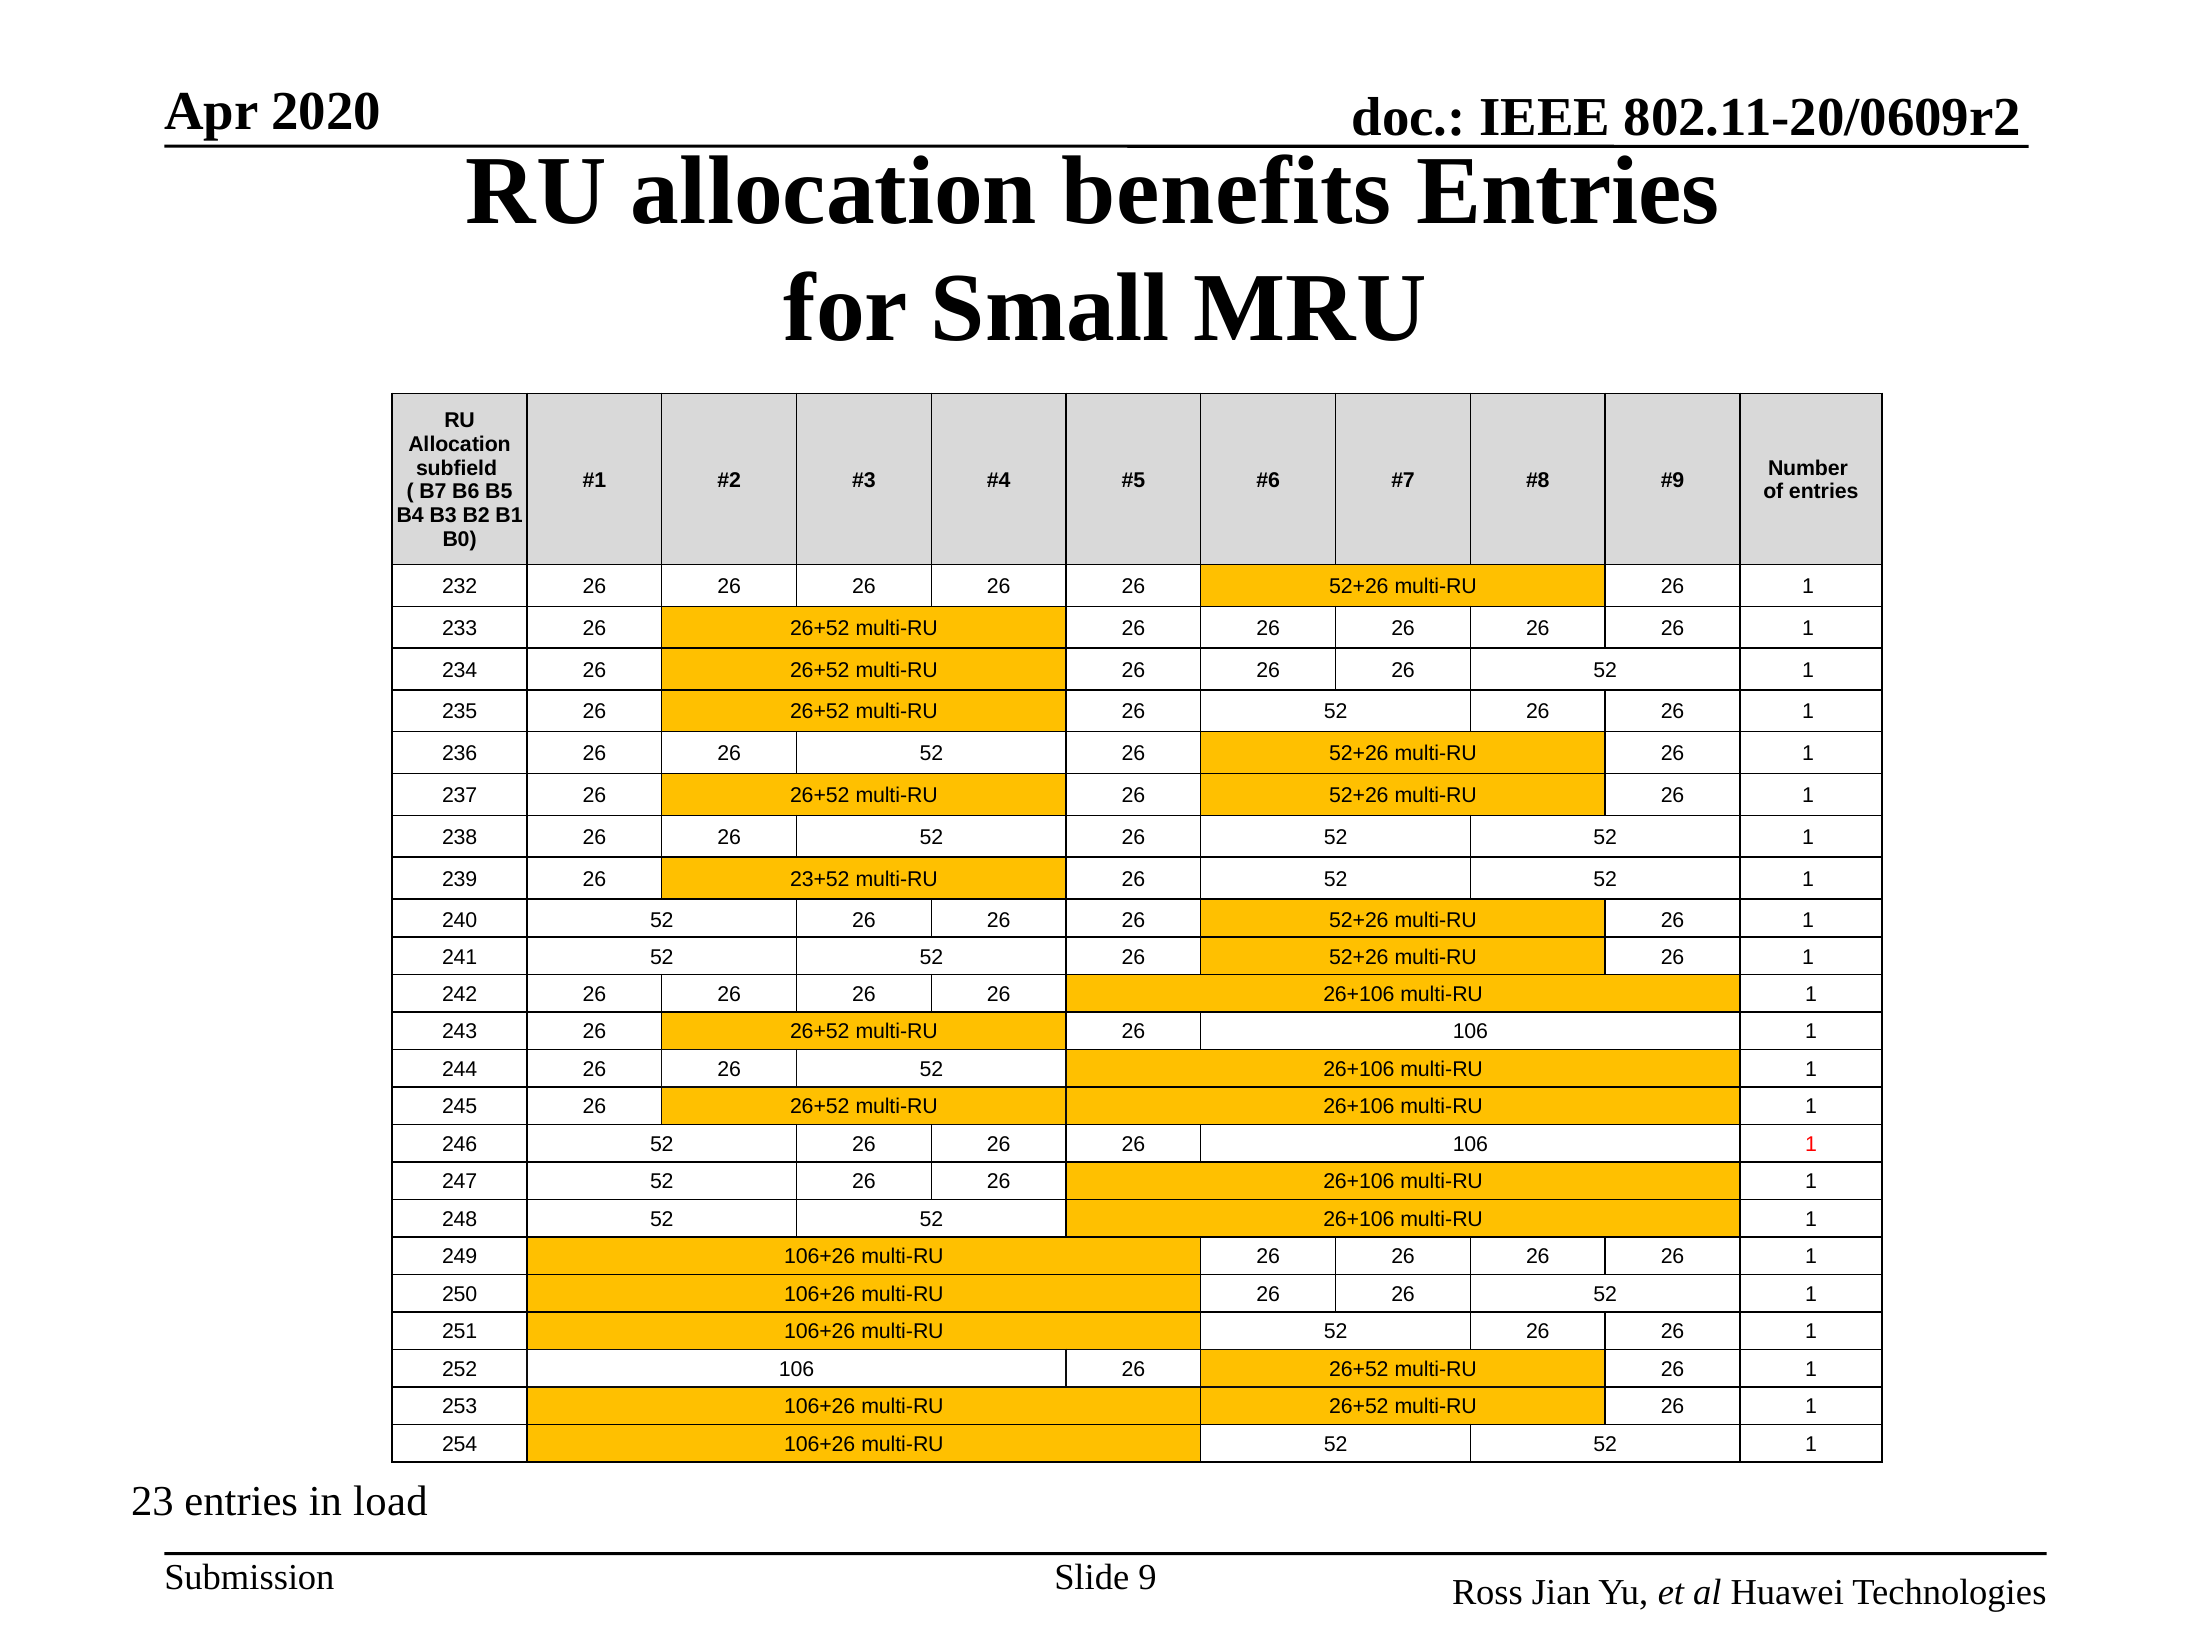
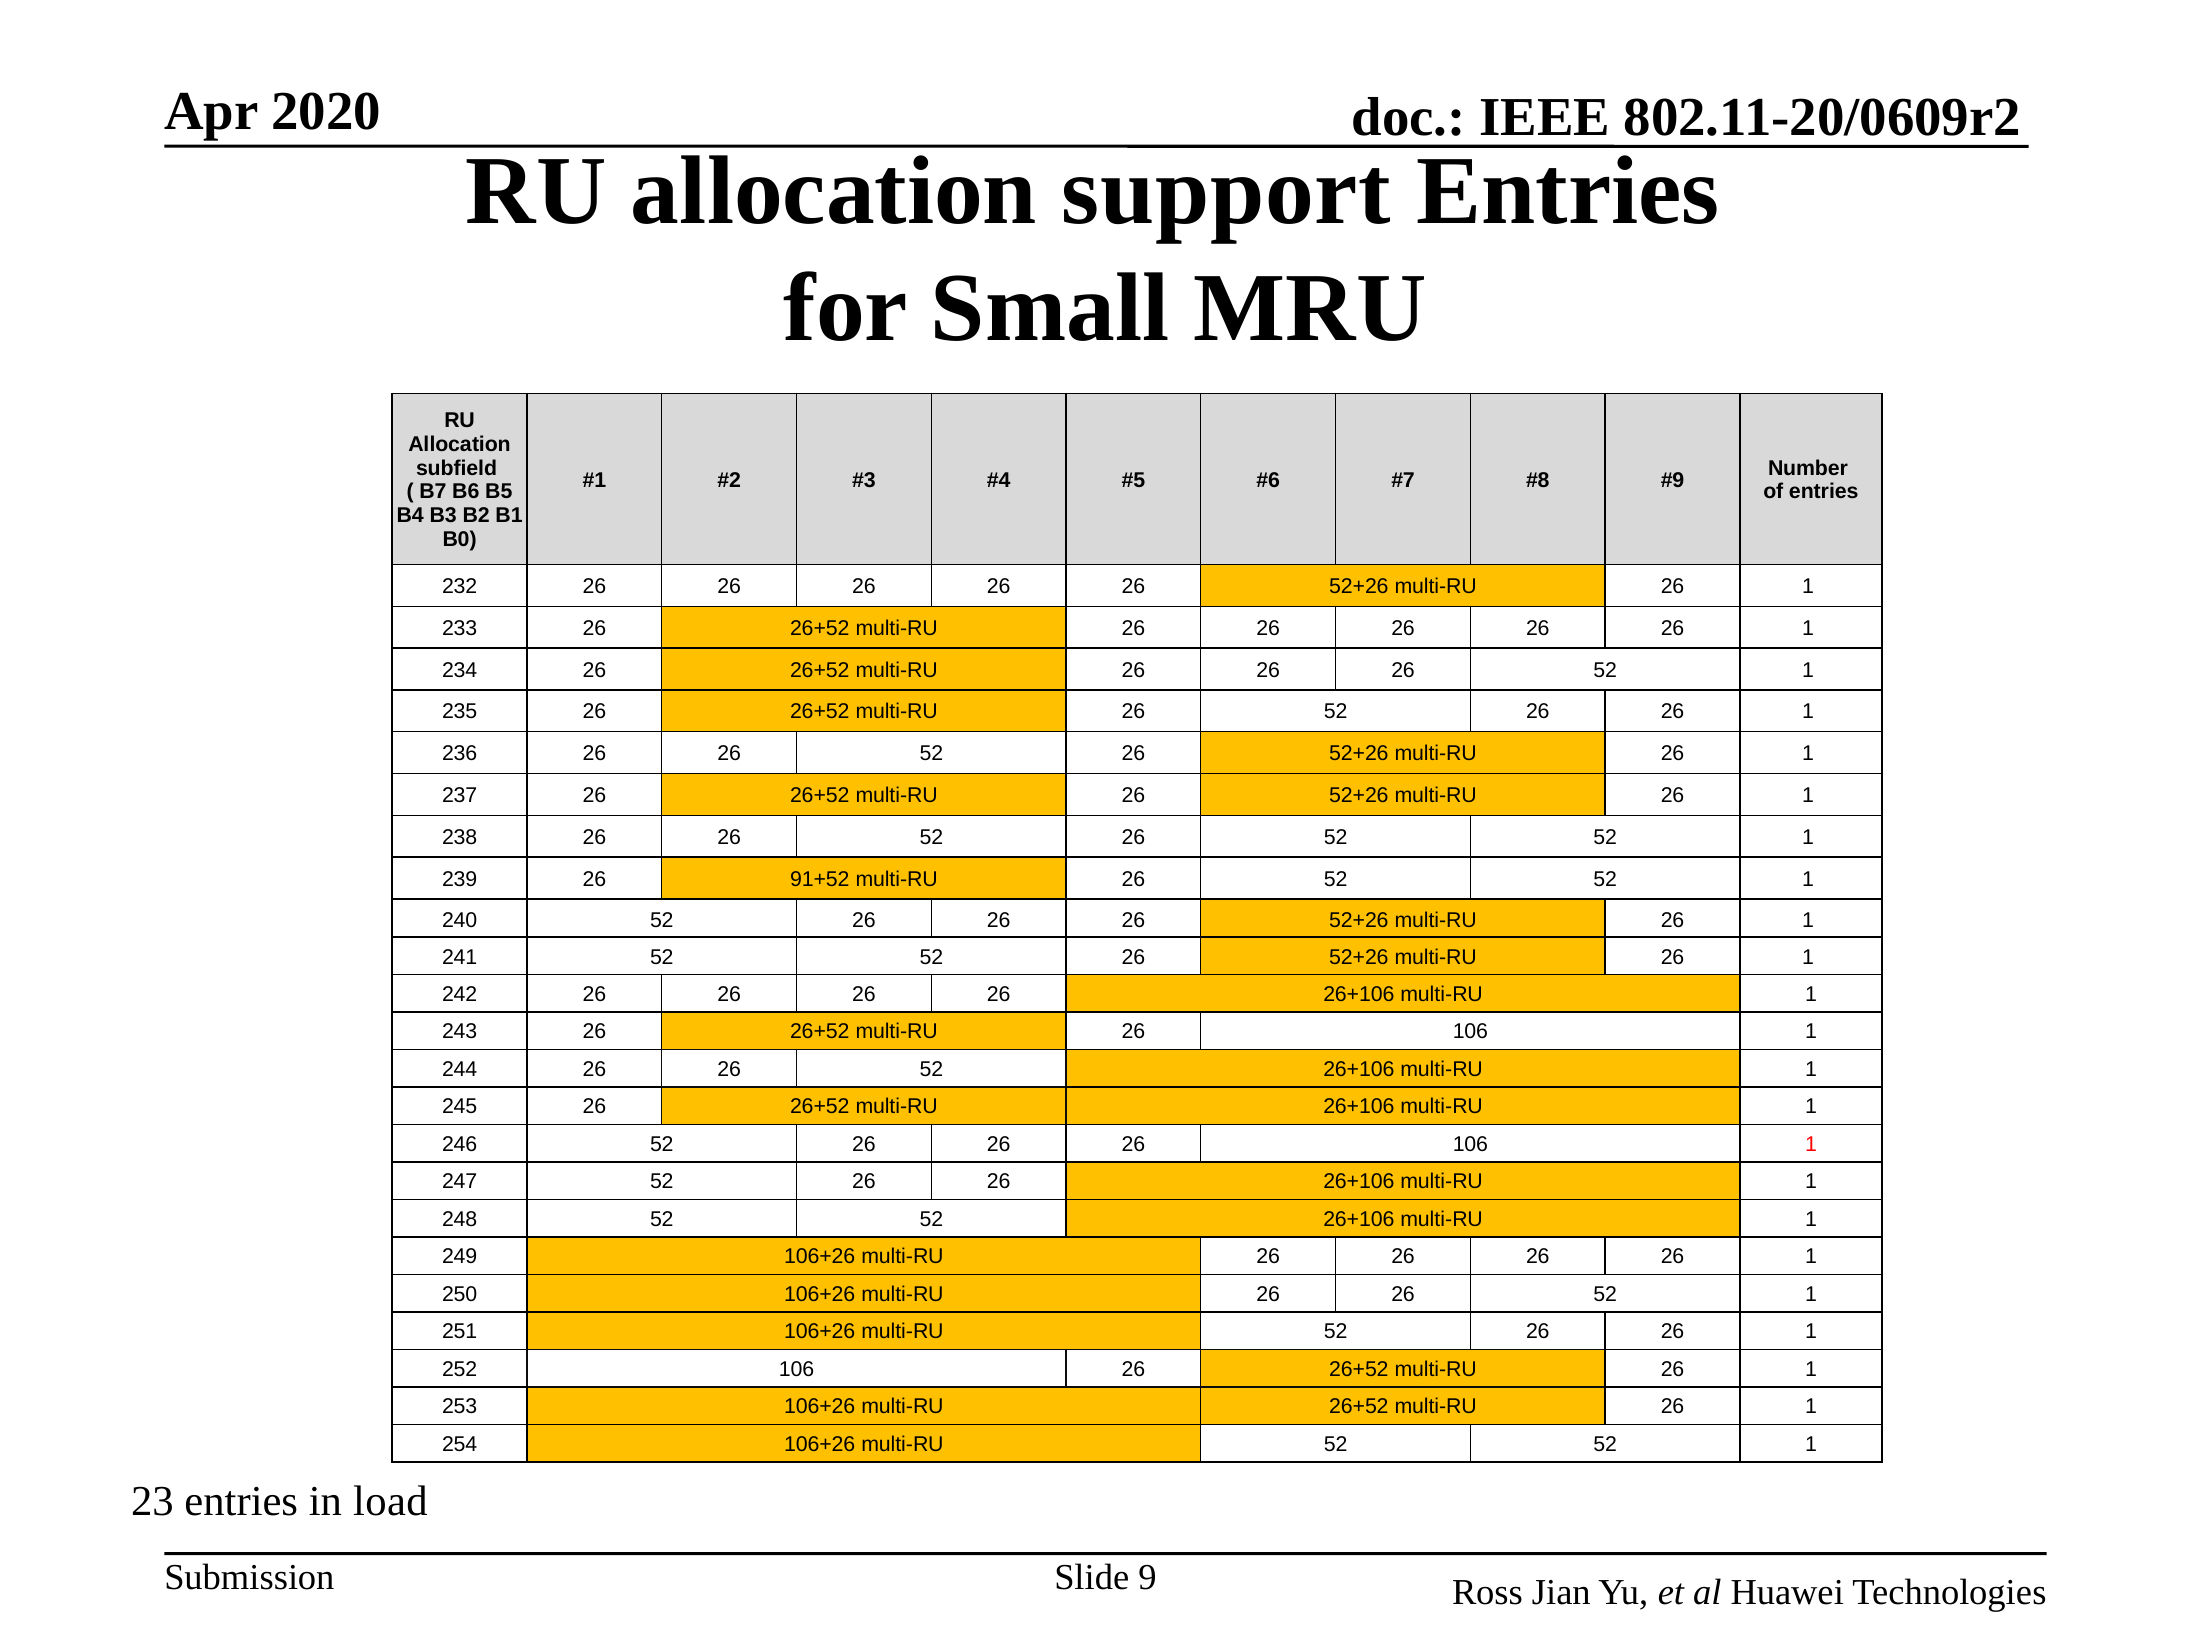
benefits: benefits -> support (1226, 191)
23+52: 23+52 -> 91+52 (820, 879)
